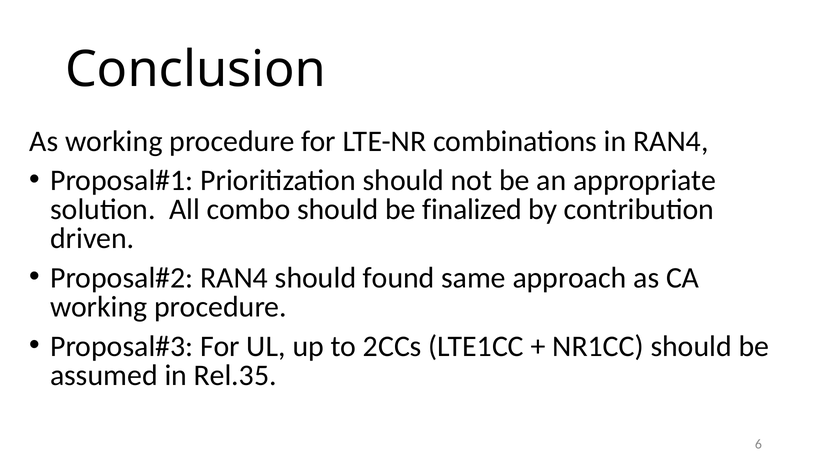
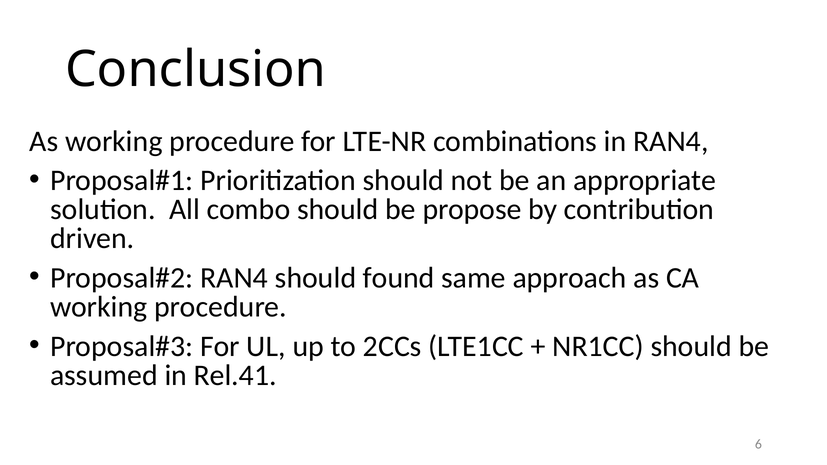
finalized: finalized -> propose (472, 210)
Rel.35: Rel.35 -> Rel.41 (235, 375)
